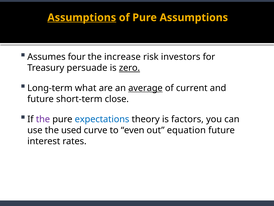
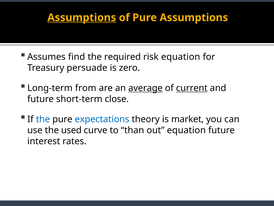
four: four -> find (77, 57)
increase: increase -> required (123, 57)
risk investors: investors -> equation (181, 57)
zero underline: present -> none (129, 68)
what: what -> from (86, 88)
current underline: none -> present (192, 88)
the colour: purple -> blue (43, 119)
factors: factors -> market (188, 119)
even: even -> than (133, 130)
